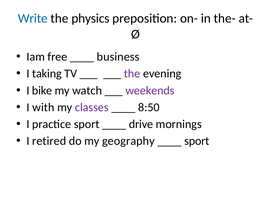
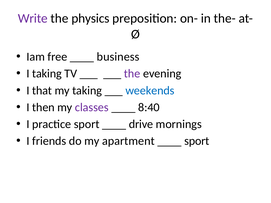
Write colour: blue -> purple (33, 18)
bike: bike -> that (42, 91)
my watch: watch -> taking (87, 91)
weekends colour: purple -> blue (150, 91)
with: with -> then (43, 107)
8:50: 8:50 -> 8:40 (149, 107)
retired: retired -> friends (49, 141)
geography: geography -> apartment (128, 141)
